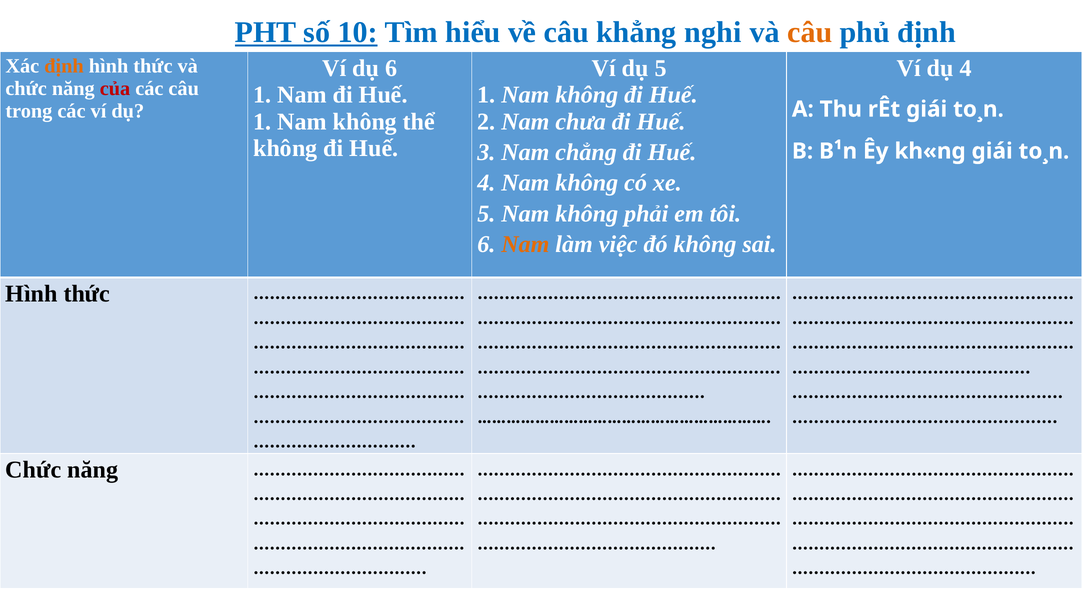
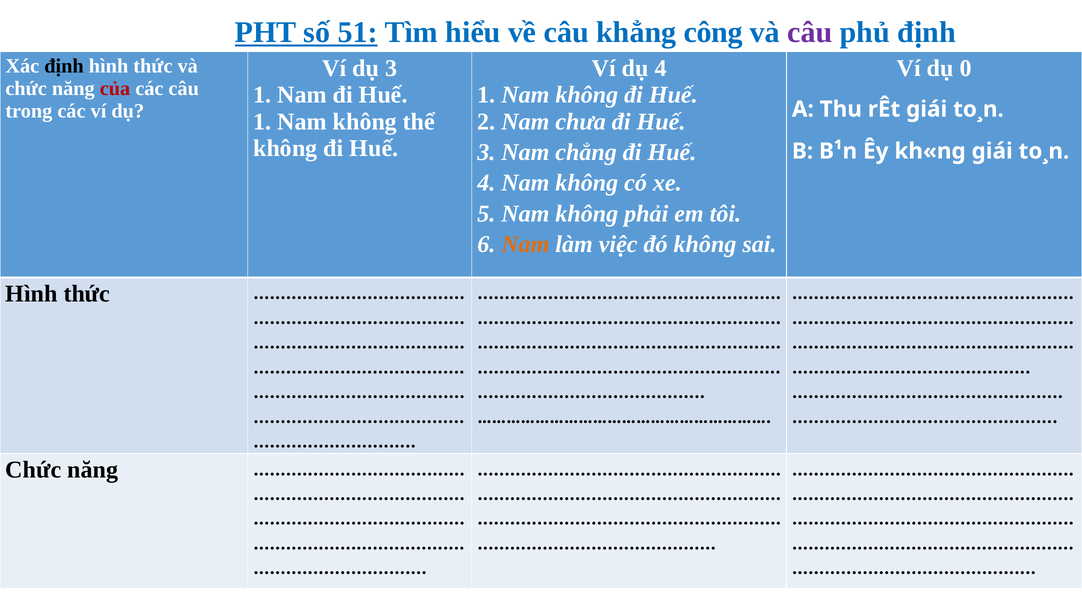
10: 10 -> 51 (358, 32)
nghi: nghi -> công (713, 32)
câu colour: orange -> purple (810, 32)
định colour: orange -> black (64, 66)
dụ 6: 6 -> 3 (391, 68)
dụ 5: 5 -> 4 (661, 68)
dụ 4: 4 -> 0 (966, 68)
